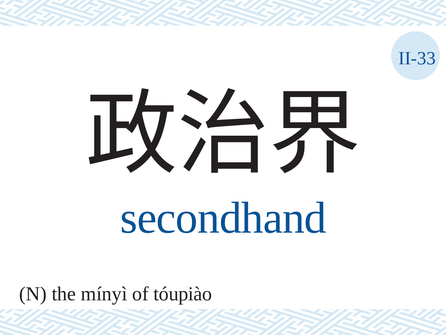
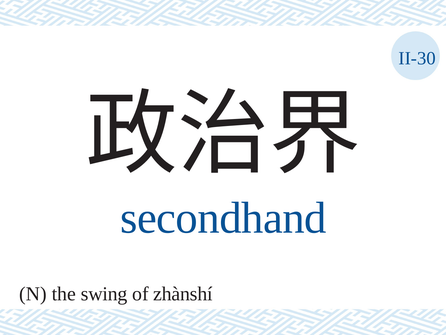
II-33: II-33 -> II-30 (417, 58)
mínyì: mínyì -> swing (104, 293)
tóupiào: tóupiào -> zhànshí (183, 293)
